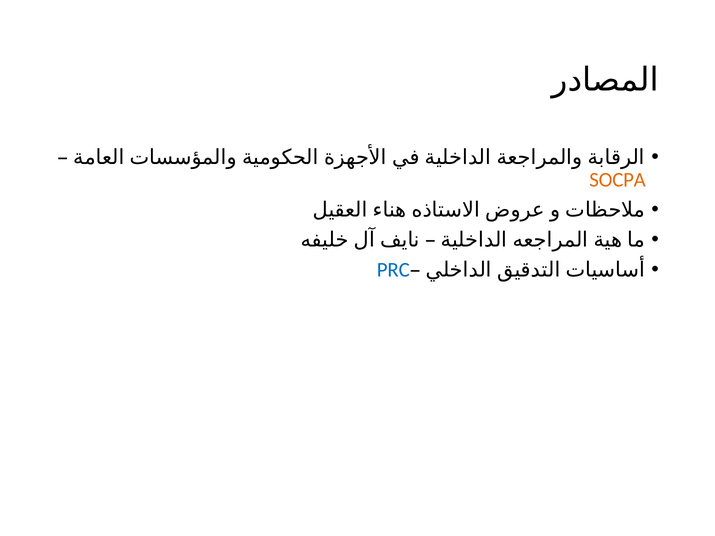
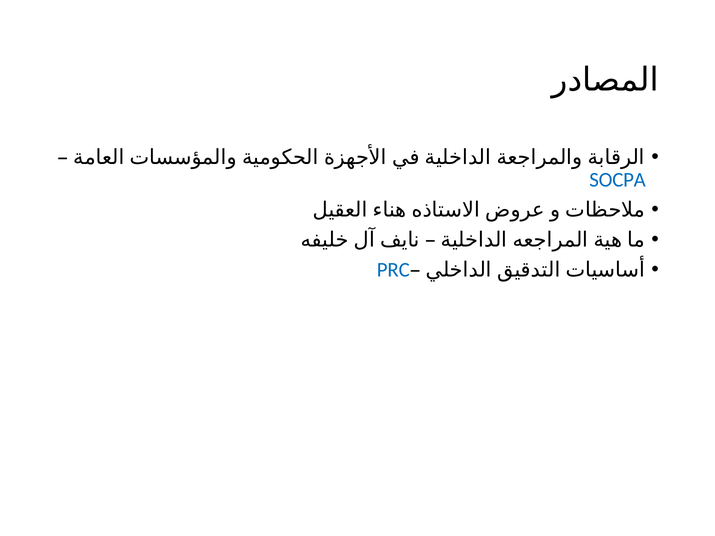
SOCPA colour: orange -> blue (618, 180)
